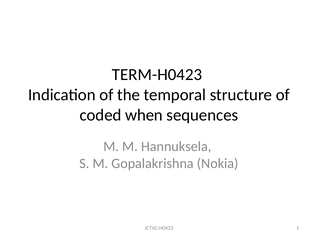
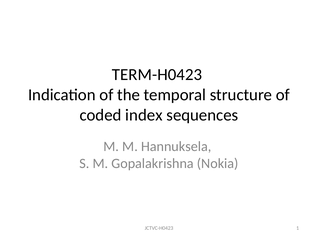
when: when -> index (144, 115)
